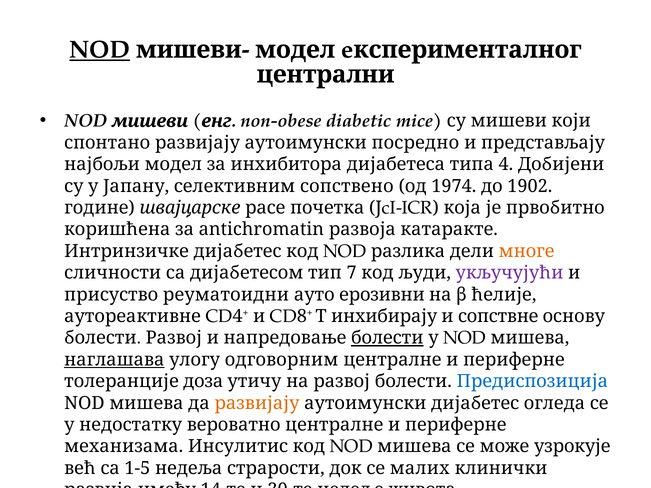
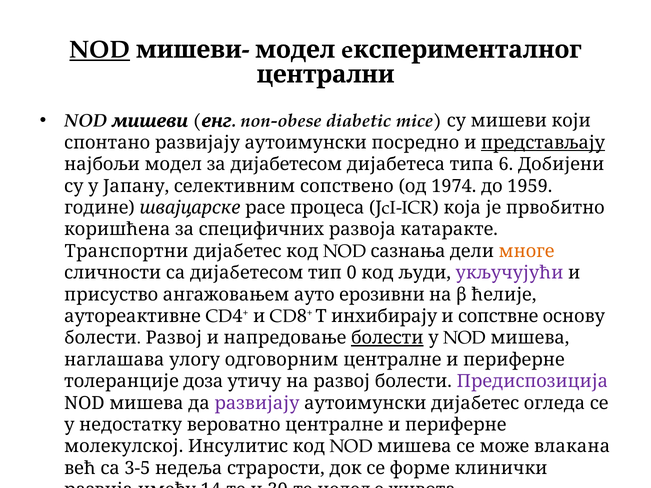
представљају underline: none -> present (543, 143)
за инхибитора: инхибитора -> дијабетесом (286, 164)
4: 4 -> 6 (506, 164)
1902: 1902 -> 1959 (530, 186)
почетка: почетка -> процеса (327, 208)
antichromatin: antichromatin -> специфичних (261, 230)
Интринзичке: Интринзичке -> Транспортни (126, 251)
разлика: разлика -> сазнања (408, 251)
7: 7 -> 0 (352, 273)
реуматоидни: реуматоидни -> ангажовањем (226, 295)
наглашава underline: present -> none (114, 360)
Предиспозиција colour: blue -> purple (532, 382)
развијају colour: orange -> purple (257, 403)
механизама: механизама -> молекулској (124, 447)
узрокује: узрокује -> влакана (572, 447)
1-5: 1-5 -> 3-5 (137, 468)
малих: малих -> форме (420, 468)
